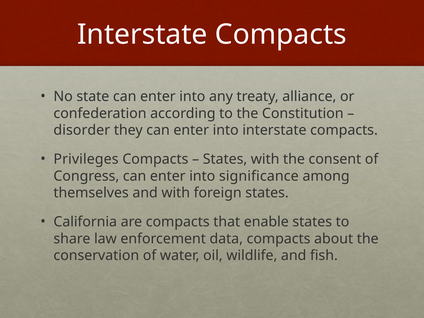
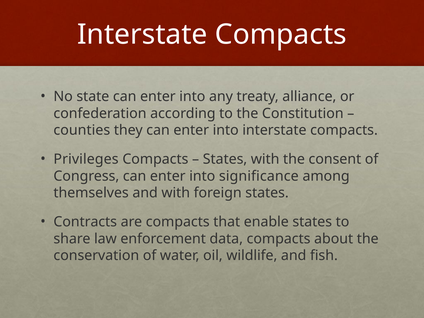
disorder: disorder -> counties (82, 130)
California: California -> Contracts (85, 222)
